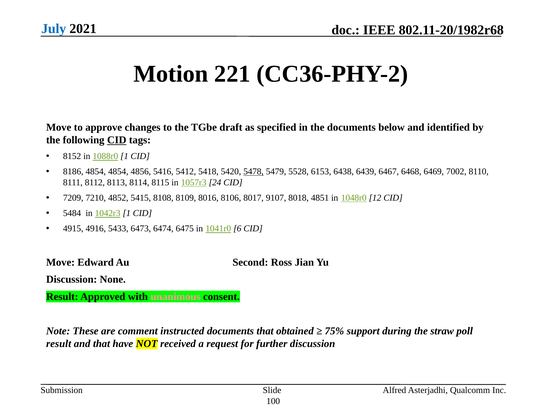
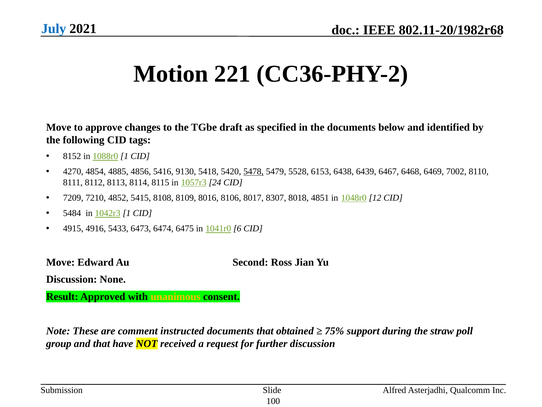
CID underline: present -> none (117, 140)
8186: 8186 -> 4270 (73, 171)
4854 4854: 4854 -> 4885 (118, 171)
5412: 5412 -> 9130 (186, 171)
9107: 9107 -> 8307 (276, 198)
unanimous colour: pink -> yellow (176, 296)
result: result -> group (59, 343)
